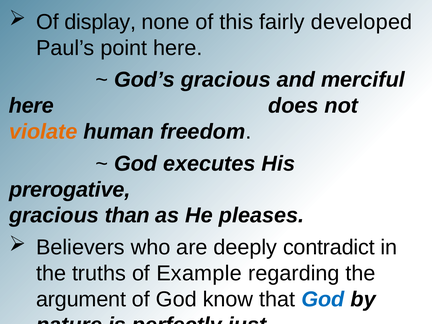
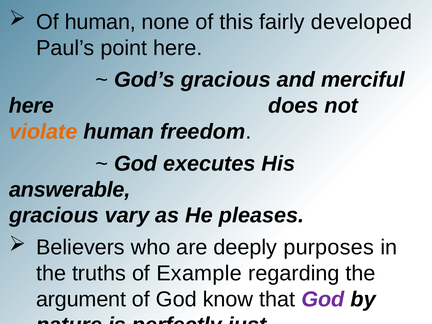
Of display: display -> human (100, 22)
prerogative: prerogative -> answerable (70, 190)
than: than -> vary (127, 215)
contradict: contradict -> purposes (329, 247)
God colour: blue -> purple (323, 299)
